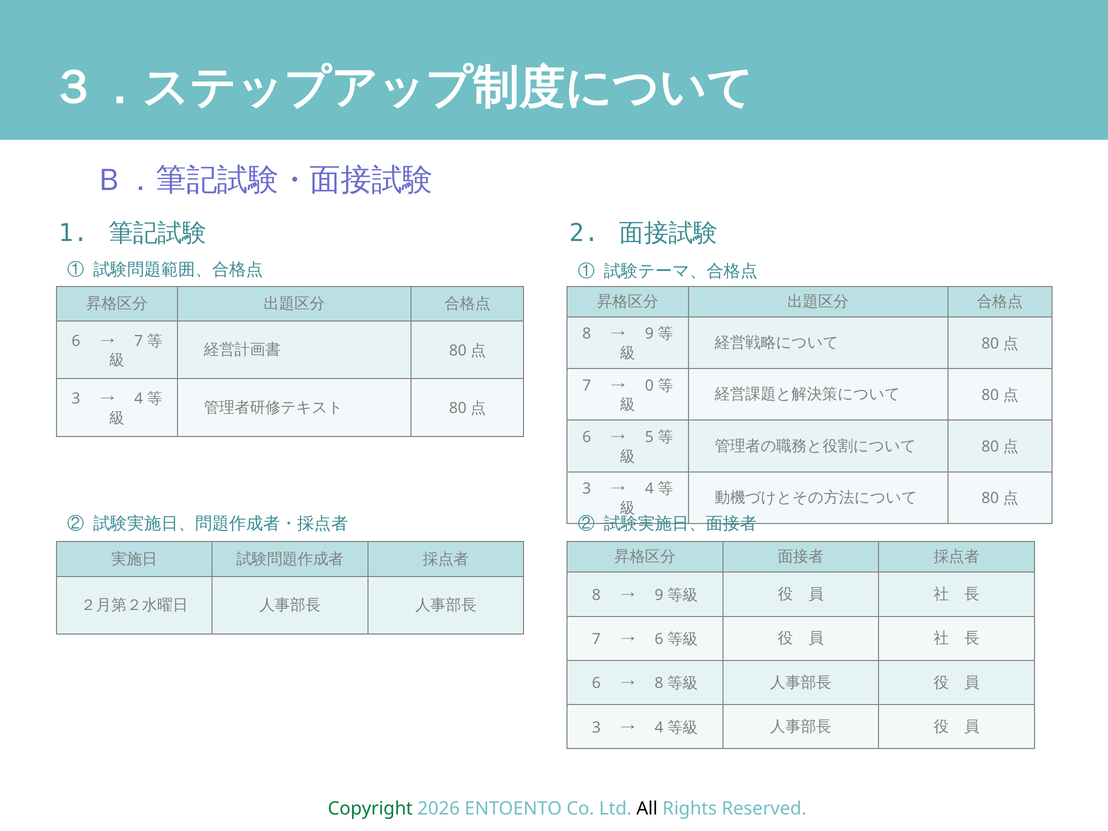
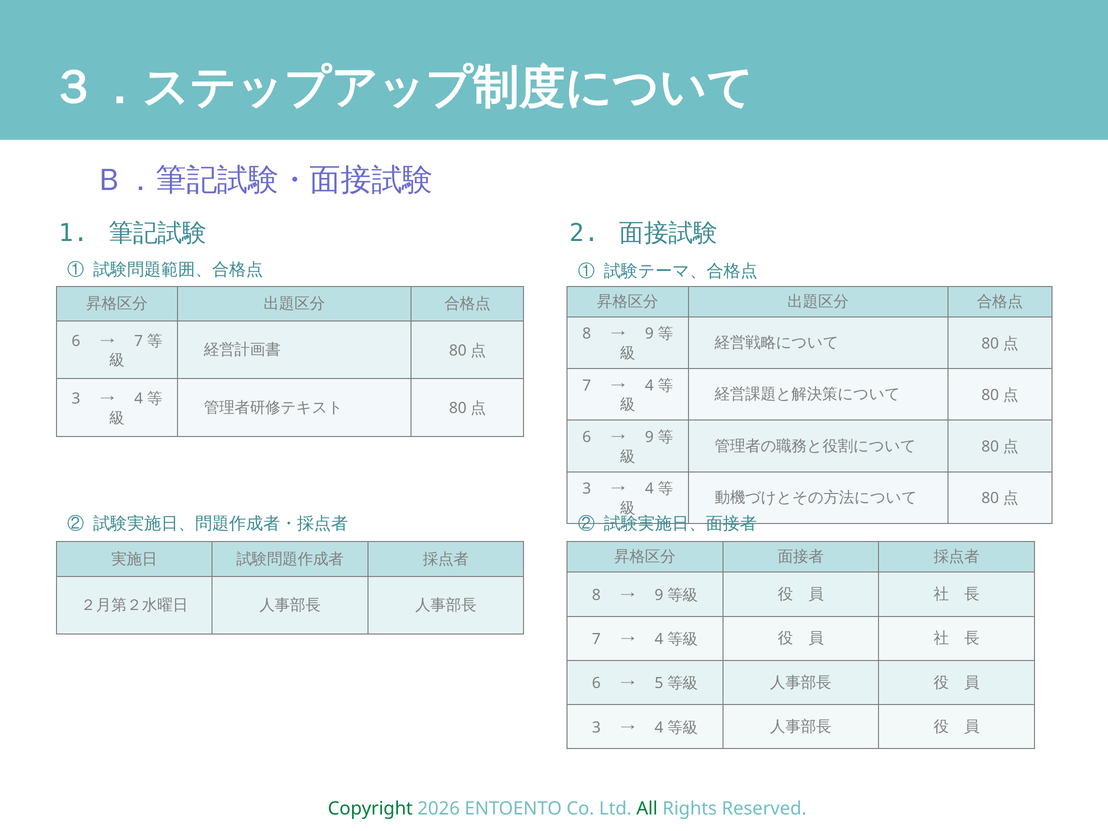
0: 0 -> 4 (649, 385)
5: 5 -> 9 (649, 437)
6: 6 -> 4 (659, 639)
8: 8 -> 5 (659, 683)
All colour: black -> green (647, 809)
